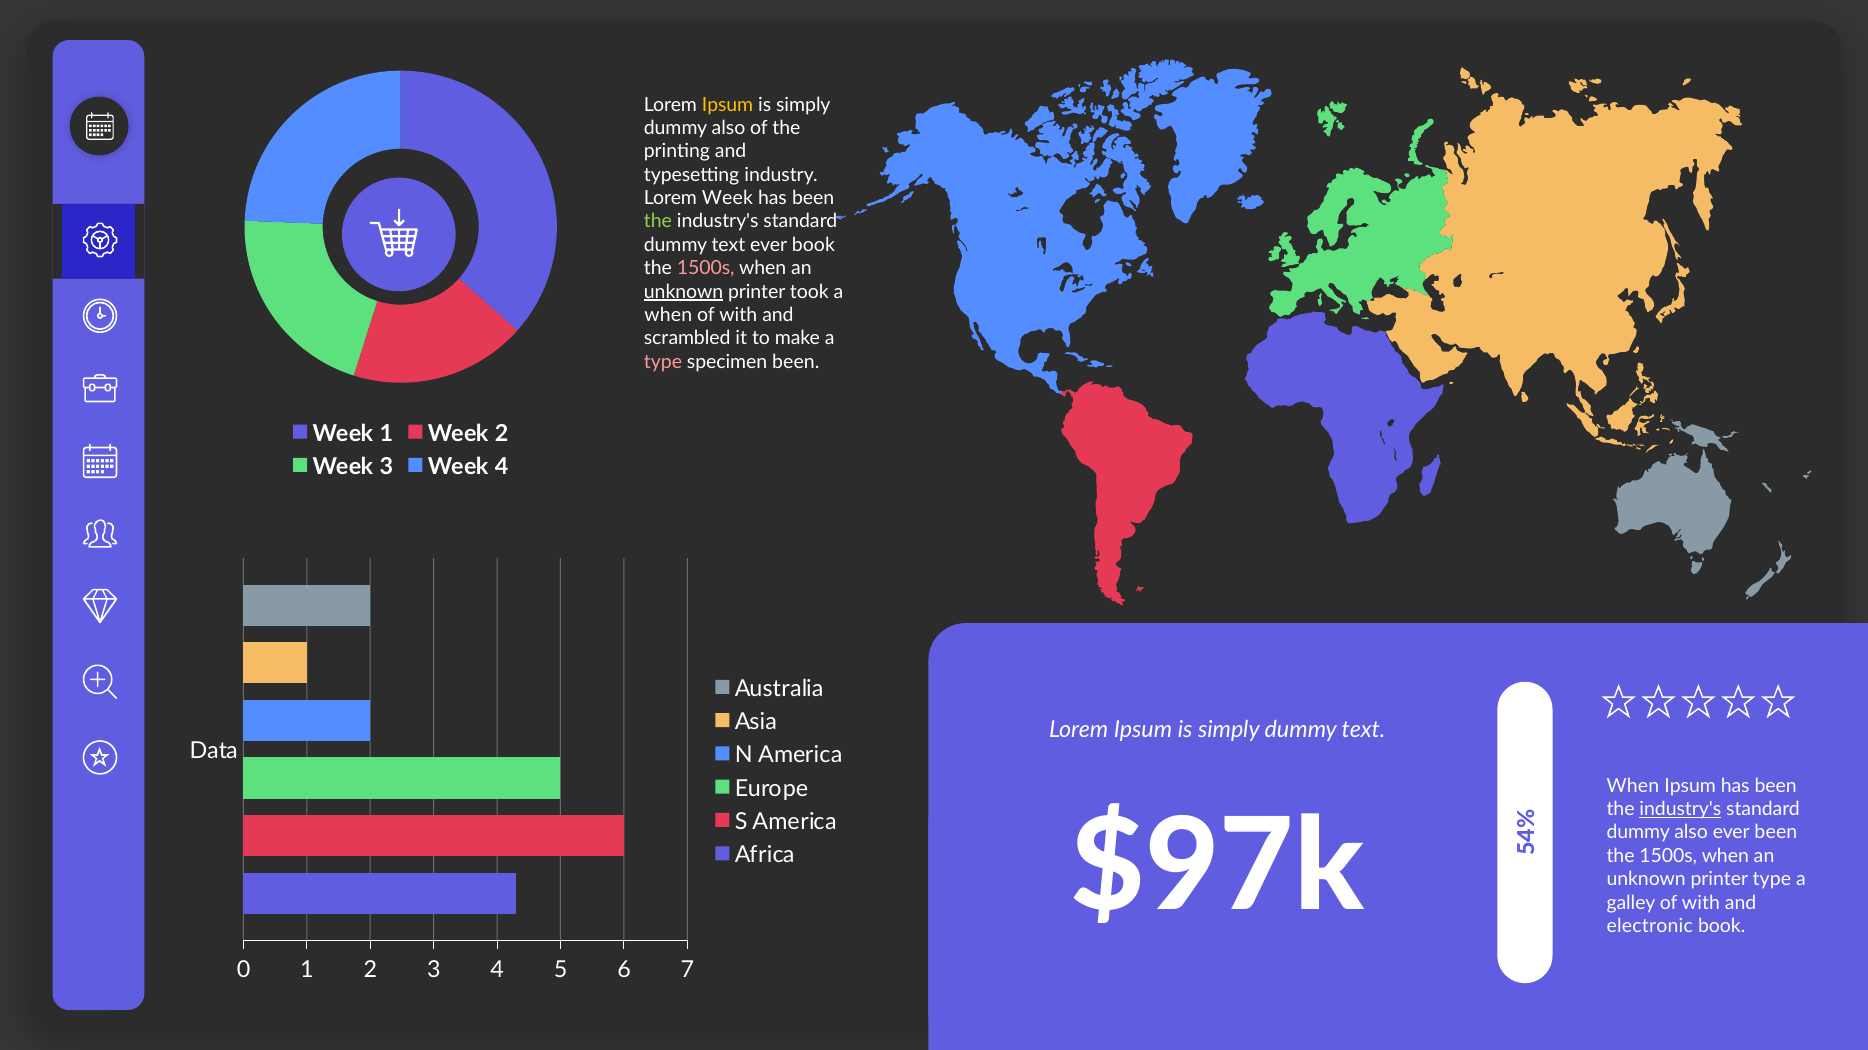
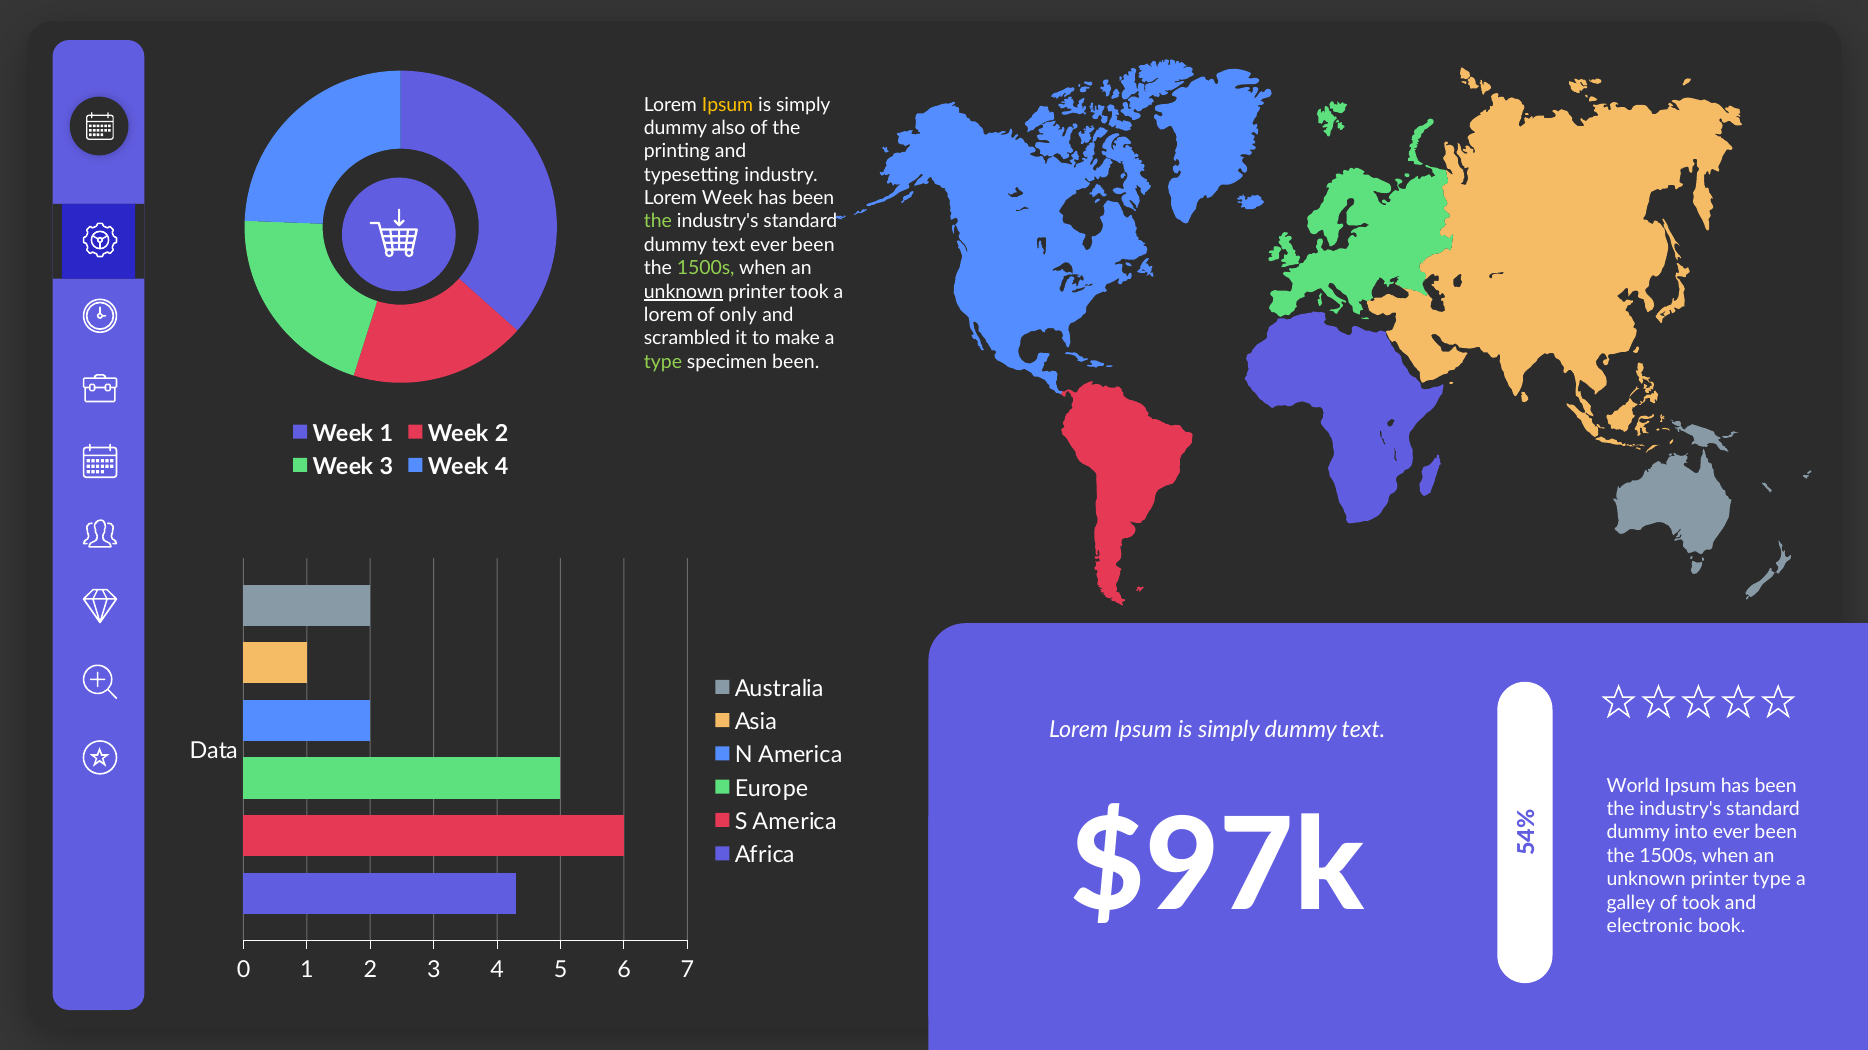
text ever book: book -> been (813, 245)
1500s colour: pink -> light green (706, 268)
when: when -> lorem (668, 315)
with: with -> only (738, 315)
type colour: pink -> light green (663, 362)
When: When -> World (1633, 786)
industry's underline: present -> none (1680, 810)
also: also -> into (1691, 833)
galley of with: with -> took (1701, 903)
